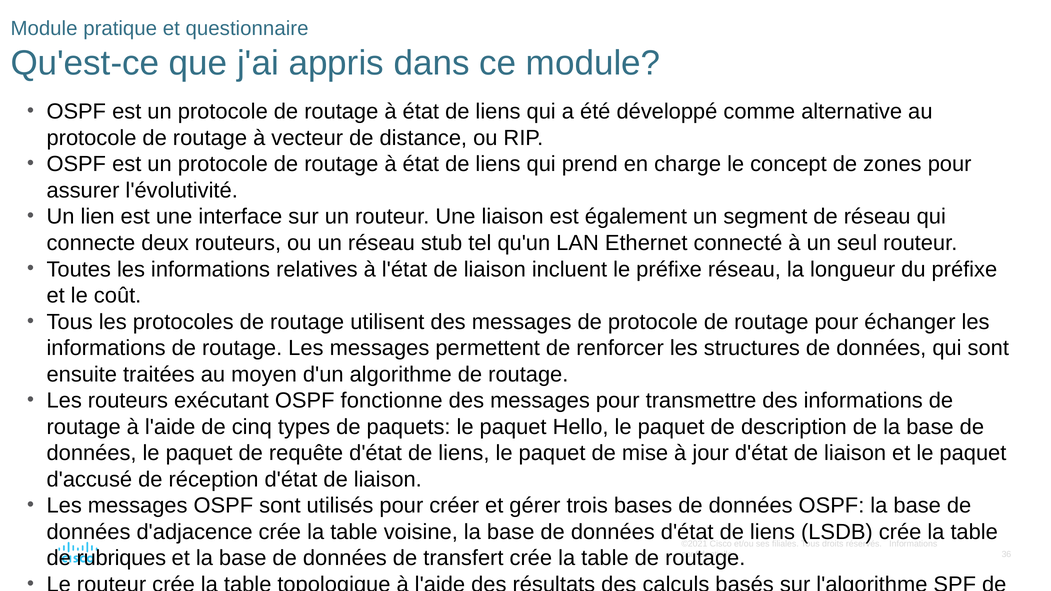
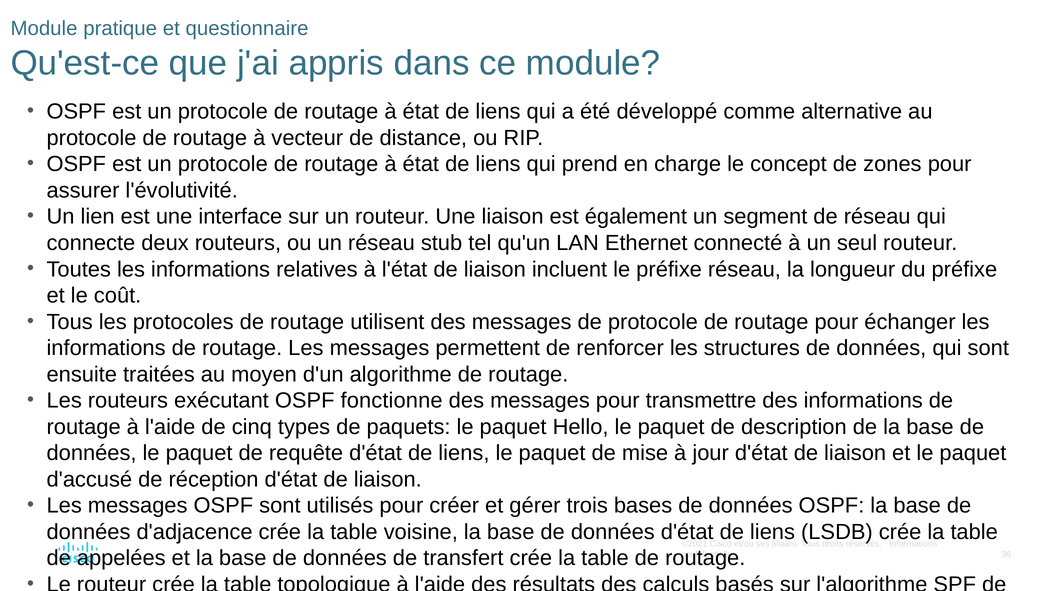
rubriques: rubriques -> appelées (121, 558)
